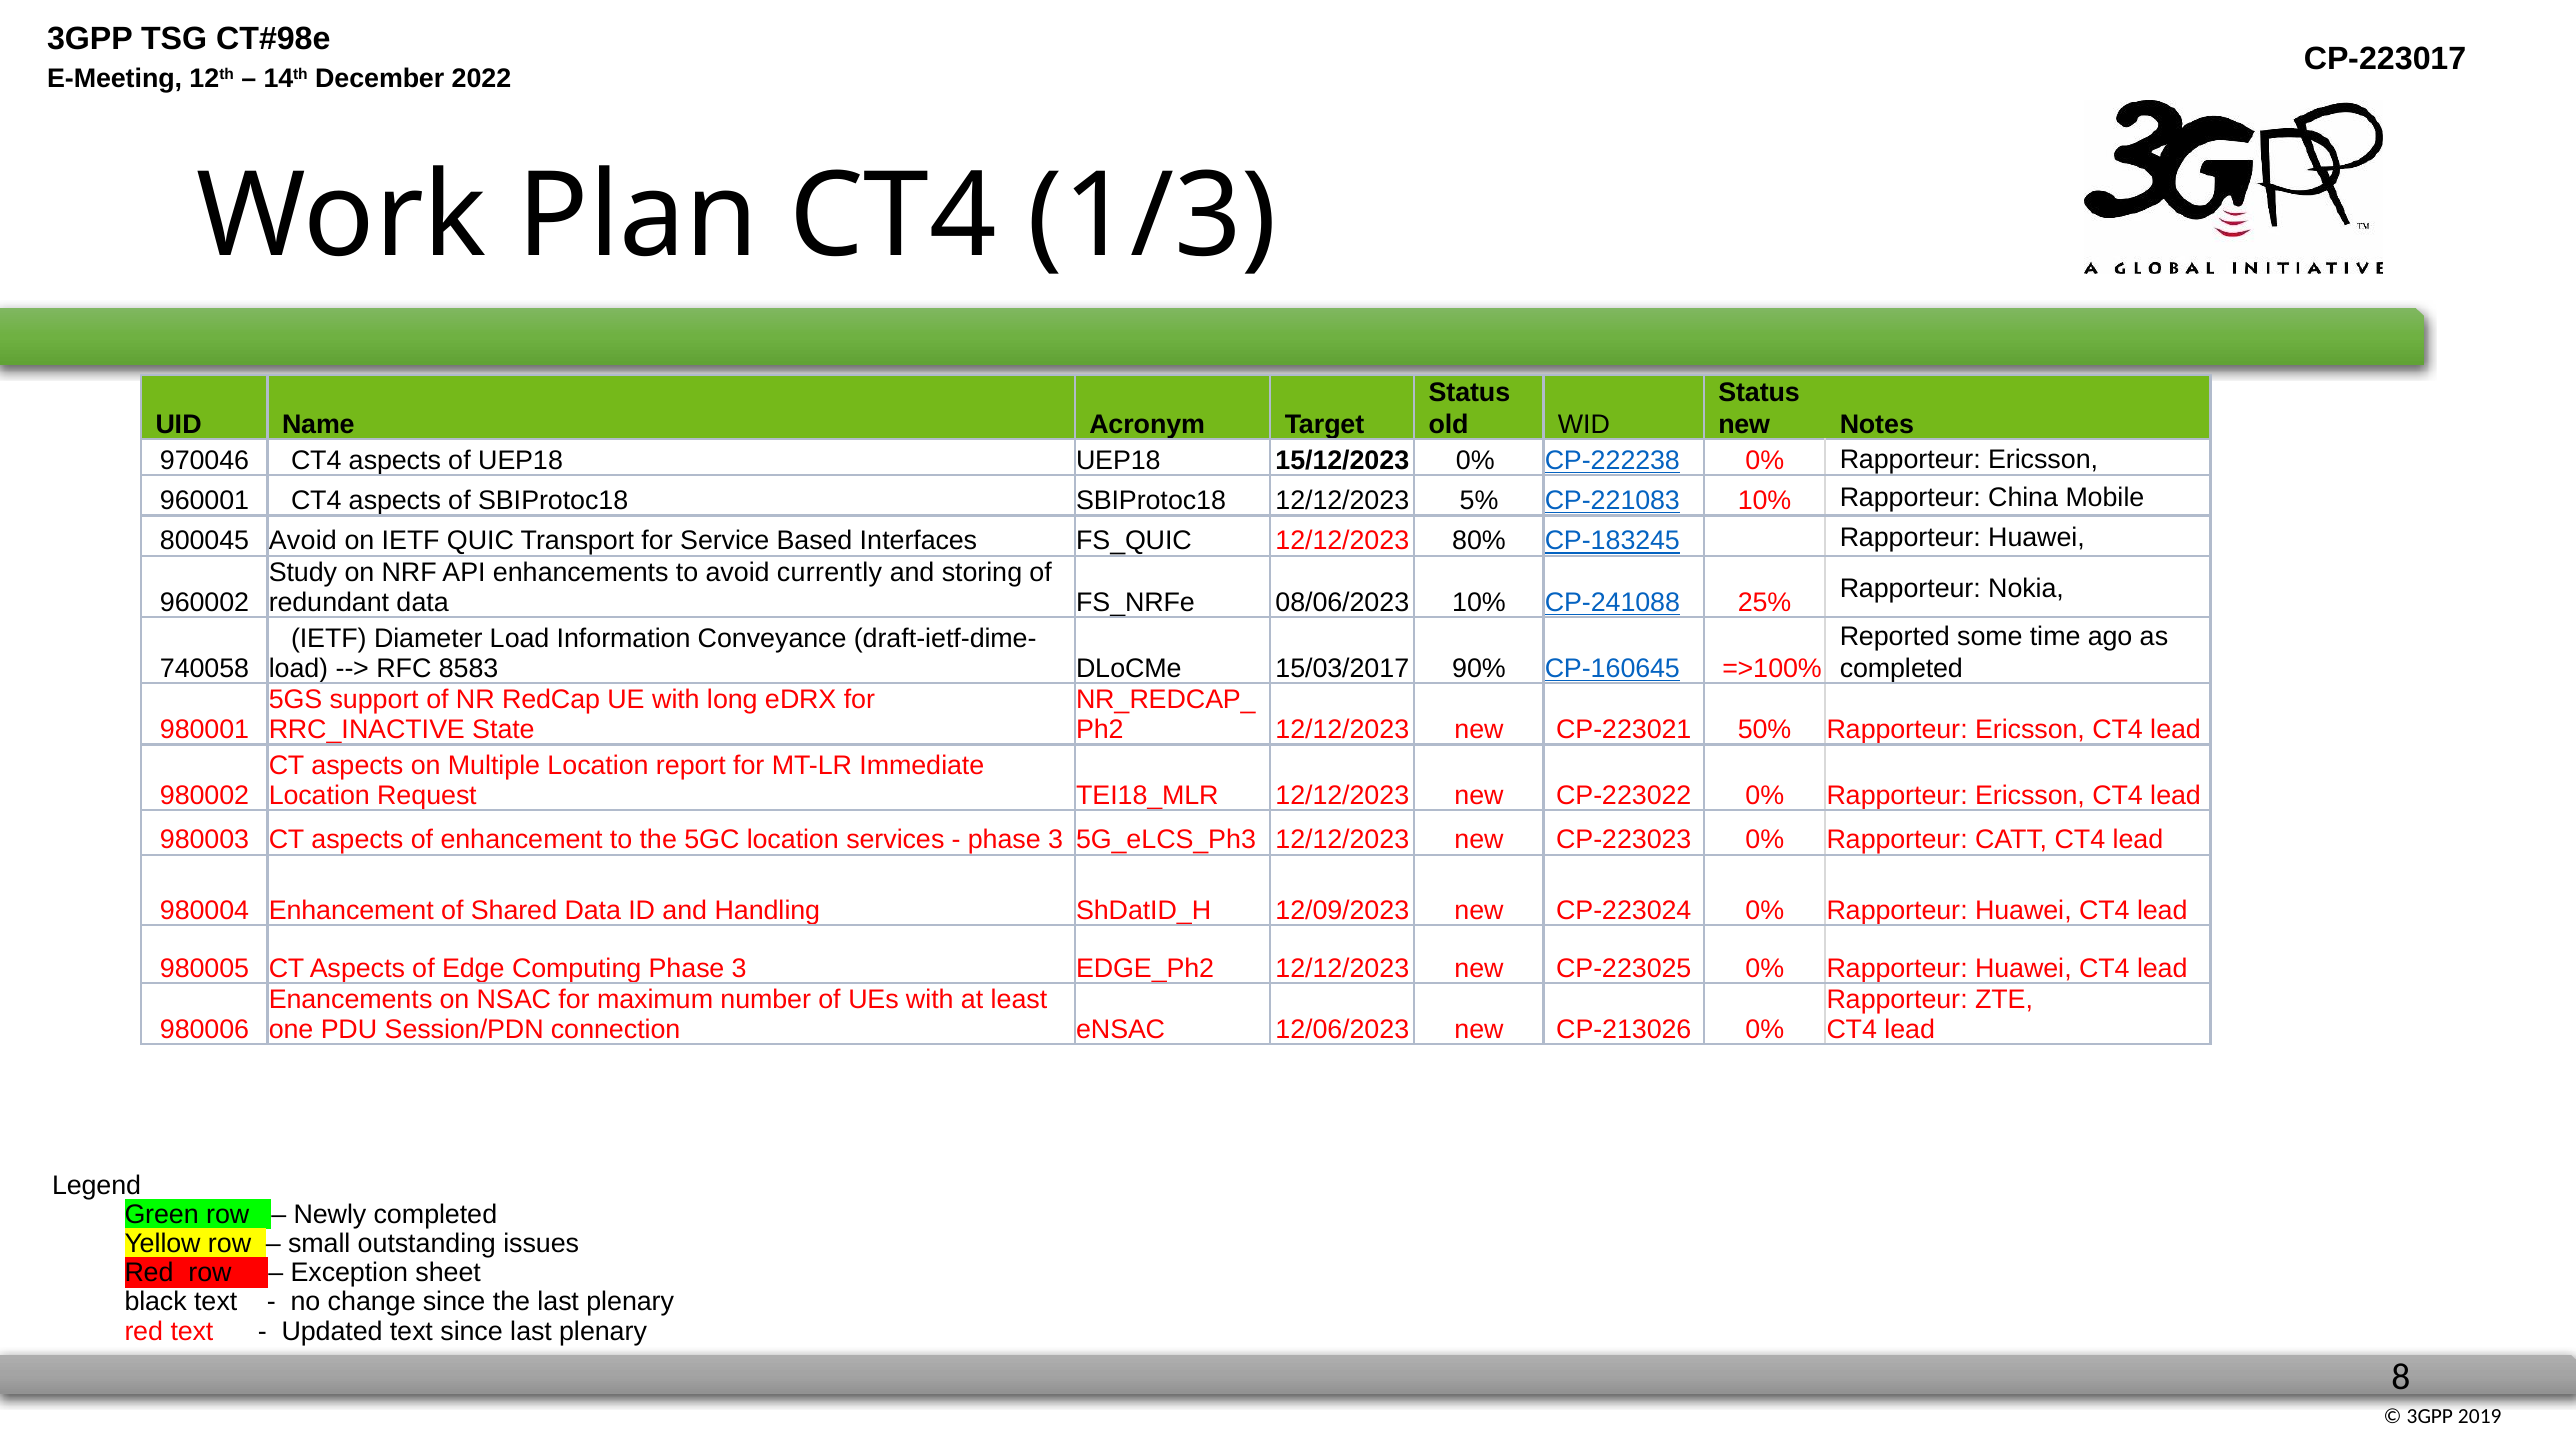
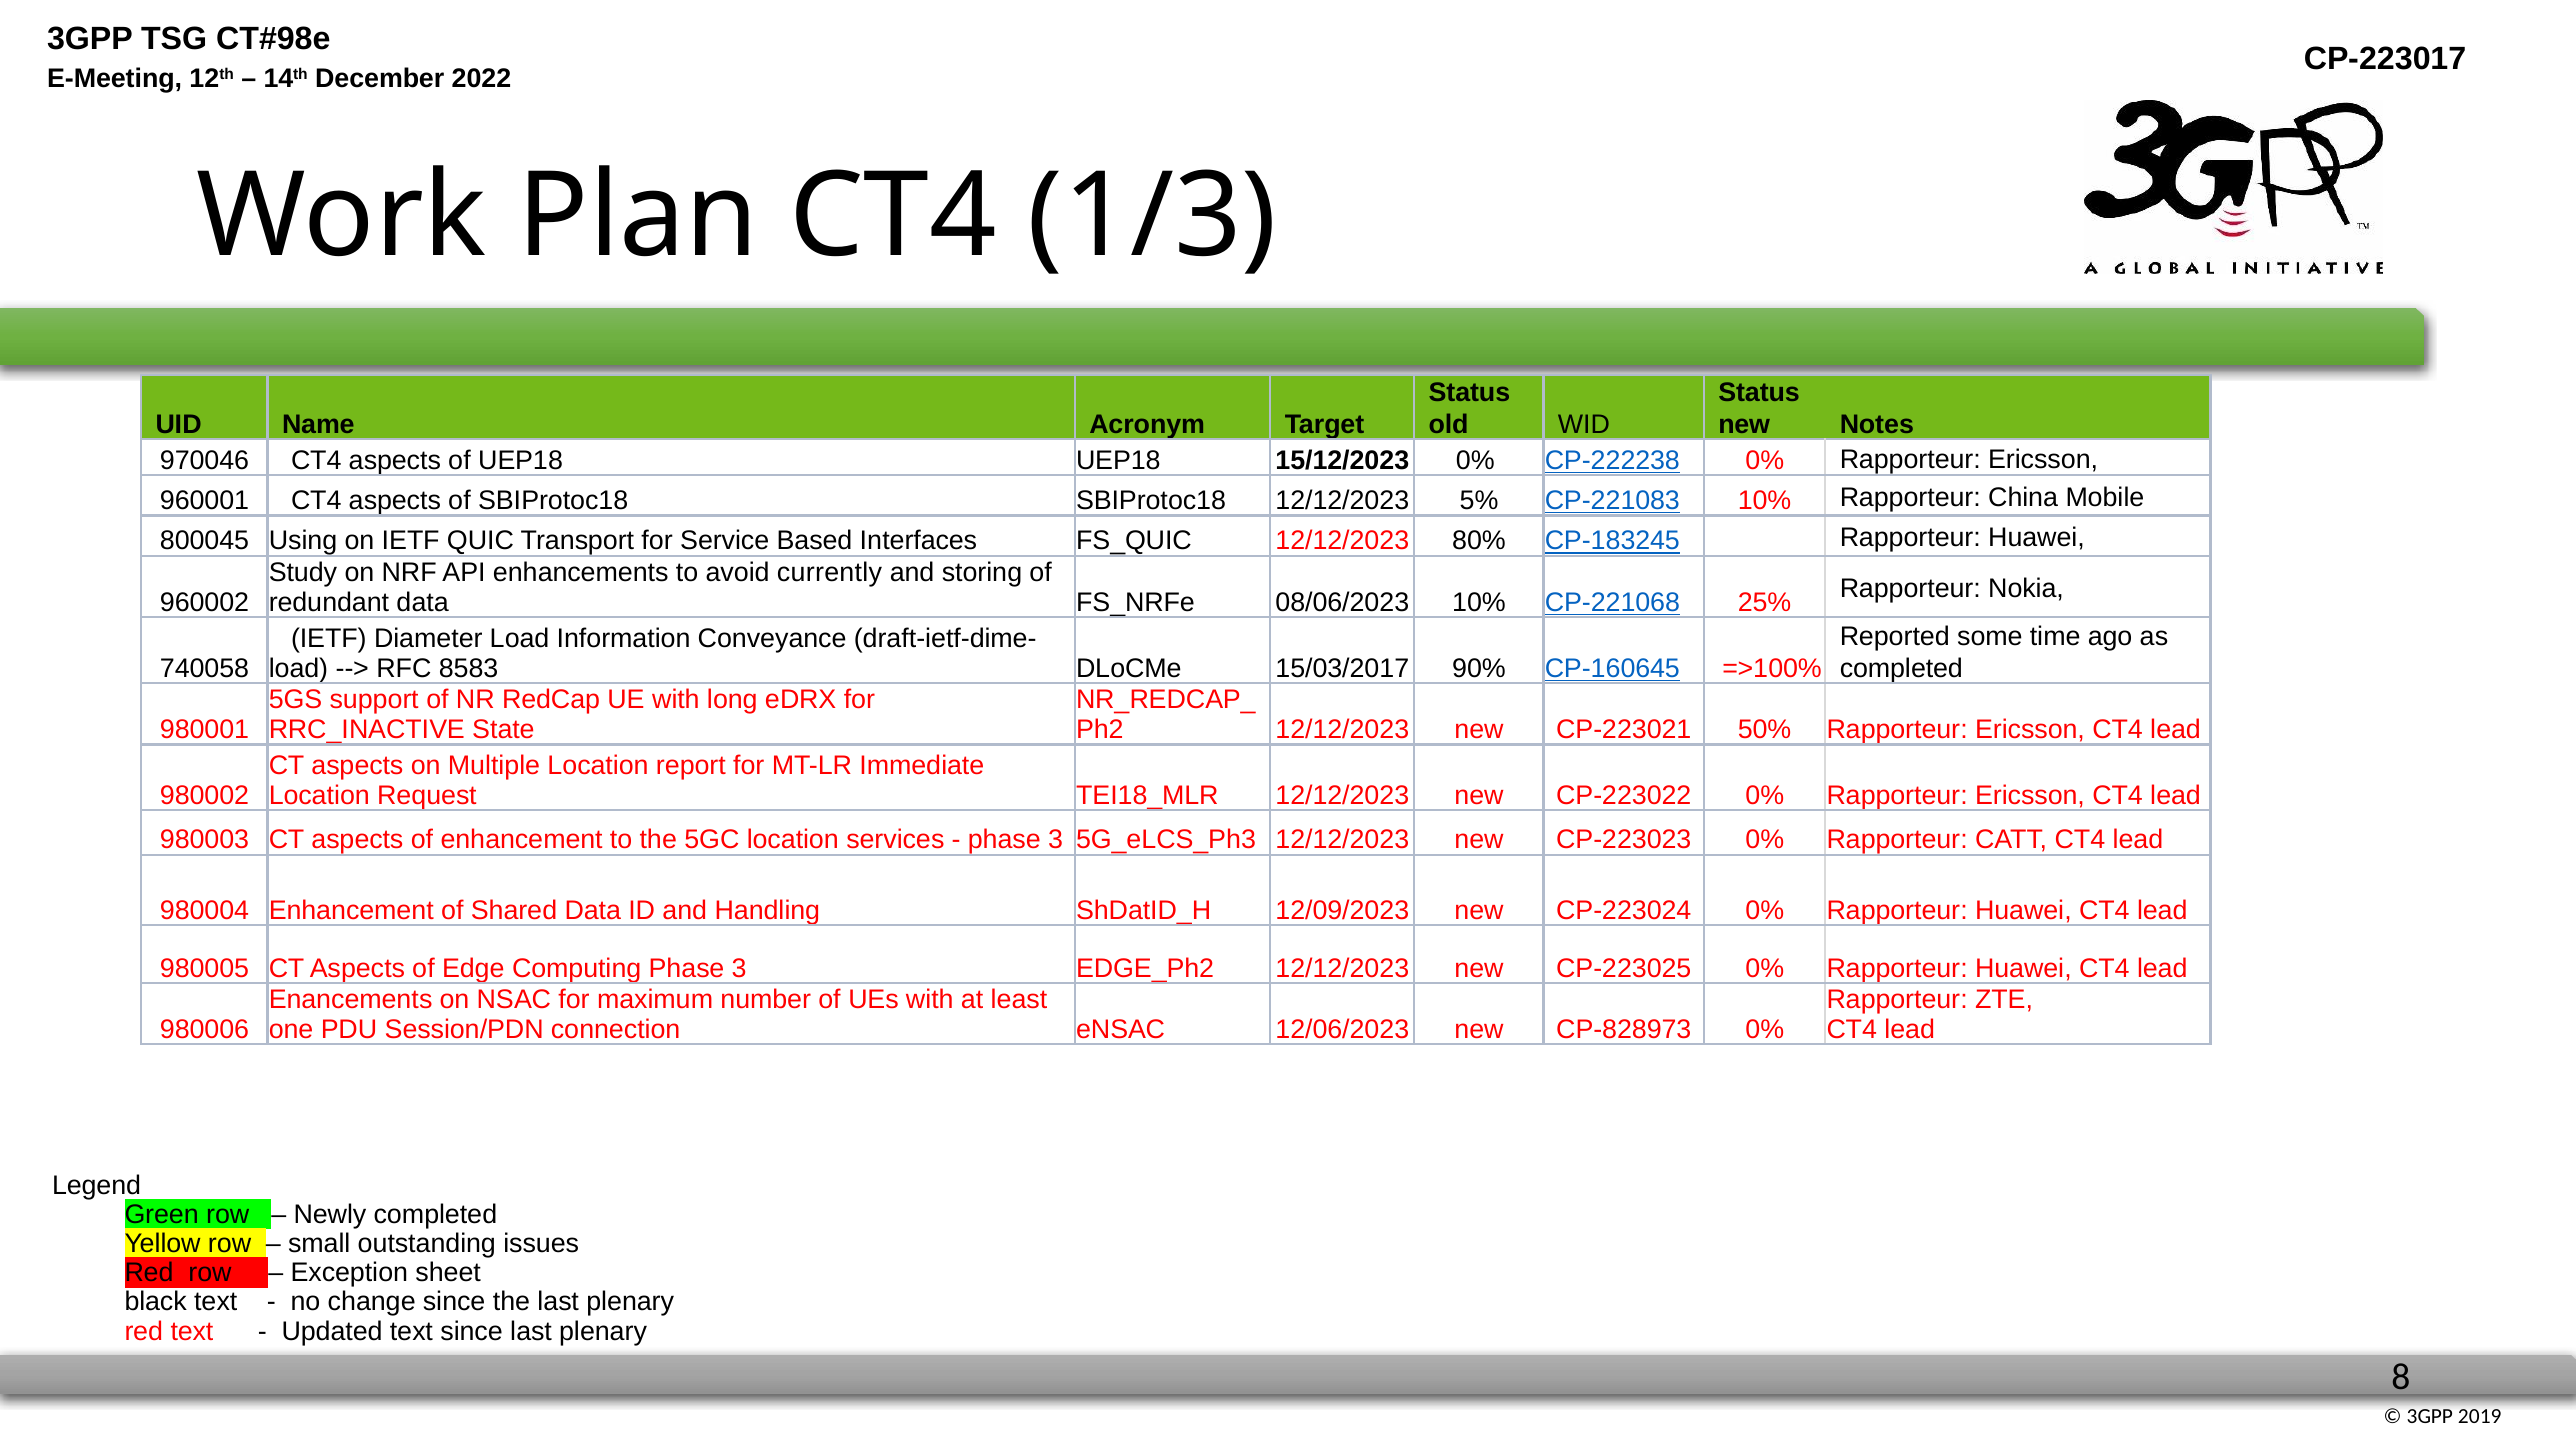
800045 Avoid: Avoid -> Using (303, 541)
CP-241088: CP-241088 -> CP-221068 (1612, 602)
CP-213026: CP-213026 -> CP-828973 (1624, 1030)
